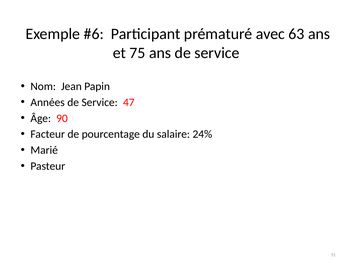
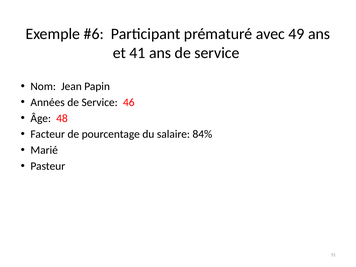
63: 63 -> 49 (296, 34)
75: 75 -> 41 (137, 53)
47: 47 -> 46 (129, 102)
90: 90 -> 48 (62, 118)
24%: 24% -> 84% (202, 134)
